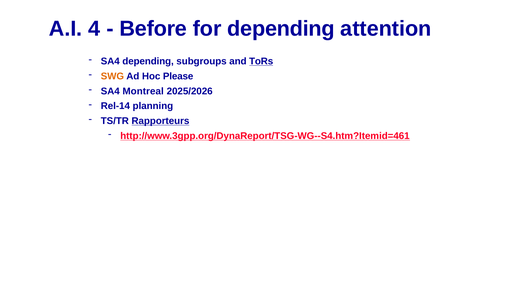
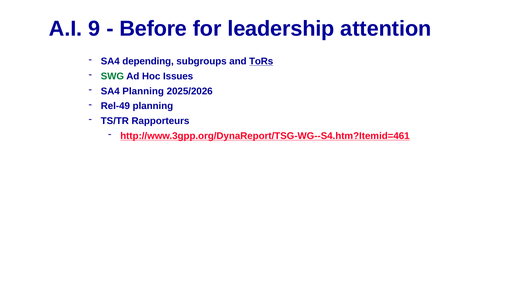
4: 4 -> 9 (94, 29)
for depending: depending -> leadership (281, 29)
SWG colour: orange -> green (112, 76)
Please: Please -> Issues (178, 76)
SA4 Montreal: Montreal -> Planning (143, 91)
Rel-14: Rel-14 -> Rel-49 (115, 106)
Rapporteurs underline: present -> none (160, 121)
